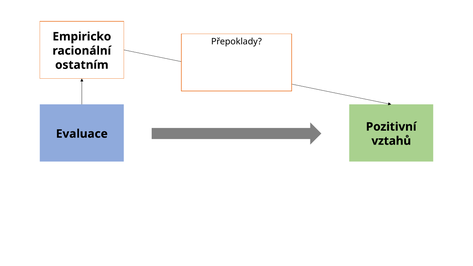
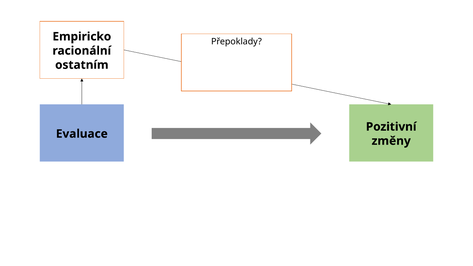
vztahů: vztahů -> změny (391, 141)
